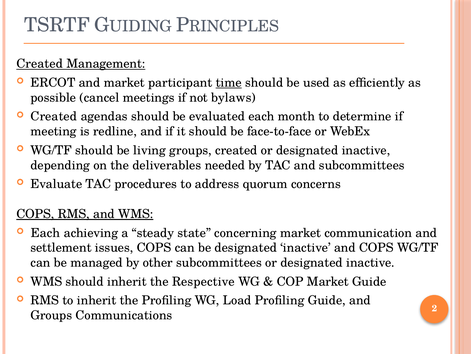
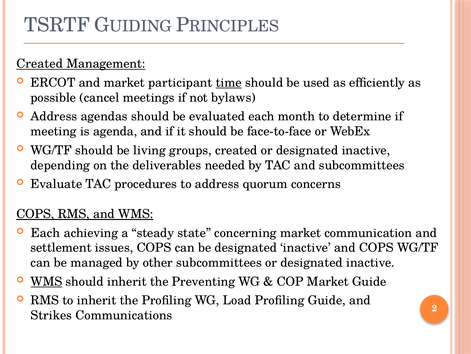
Created: Created -> Address (54, 116)
redline: redline -> agenda (115, 131)
WMS underline: none -> present (46, 281)
Respective: Respective -> Preventing (204, 281)
Groups: Groups -> Strikes (51, 315)
